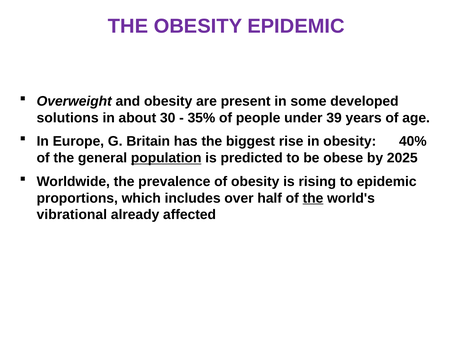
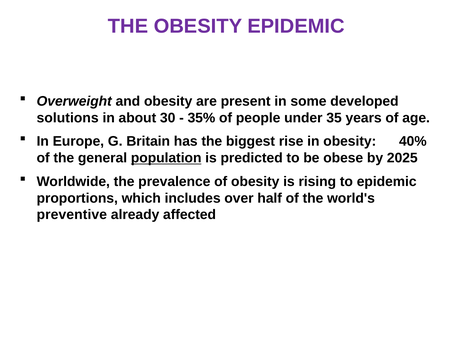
39: 39 -> 35 (334, 118)
the underline: present -> none (313, 198)
vibrational: vibrational -> preventive (72, 215)
